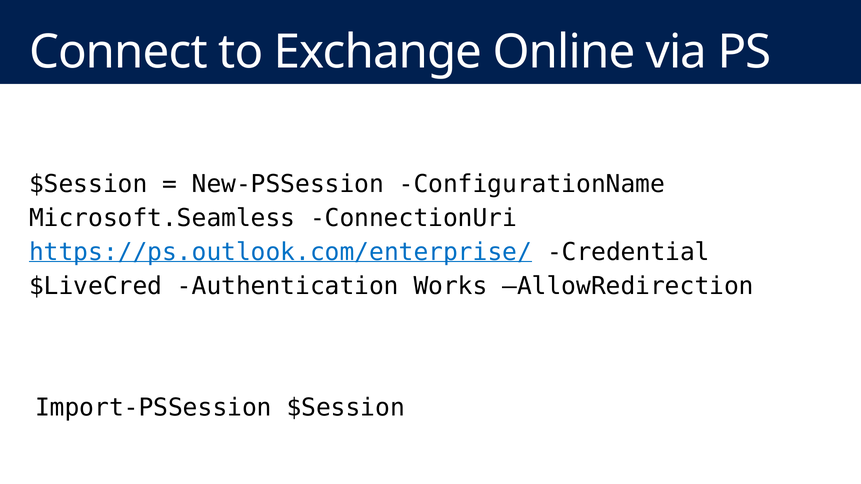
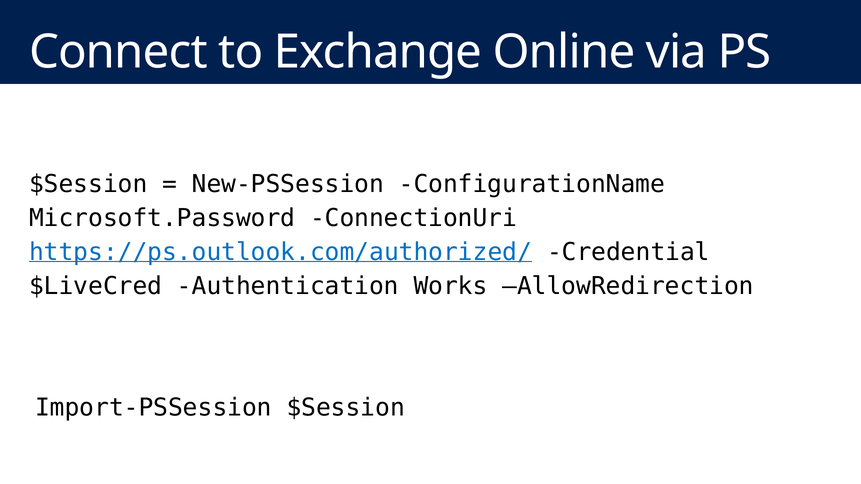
Microsoft.Seamless: Microsoft.Seamless -> Microsoft.Password (162, 218)
https://ps.outlook.com/enterprise/: https://ps.outlook.com/enterprise/ -> https://ps.outlook.com/authorized/ (281, 252)
